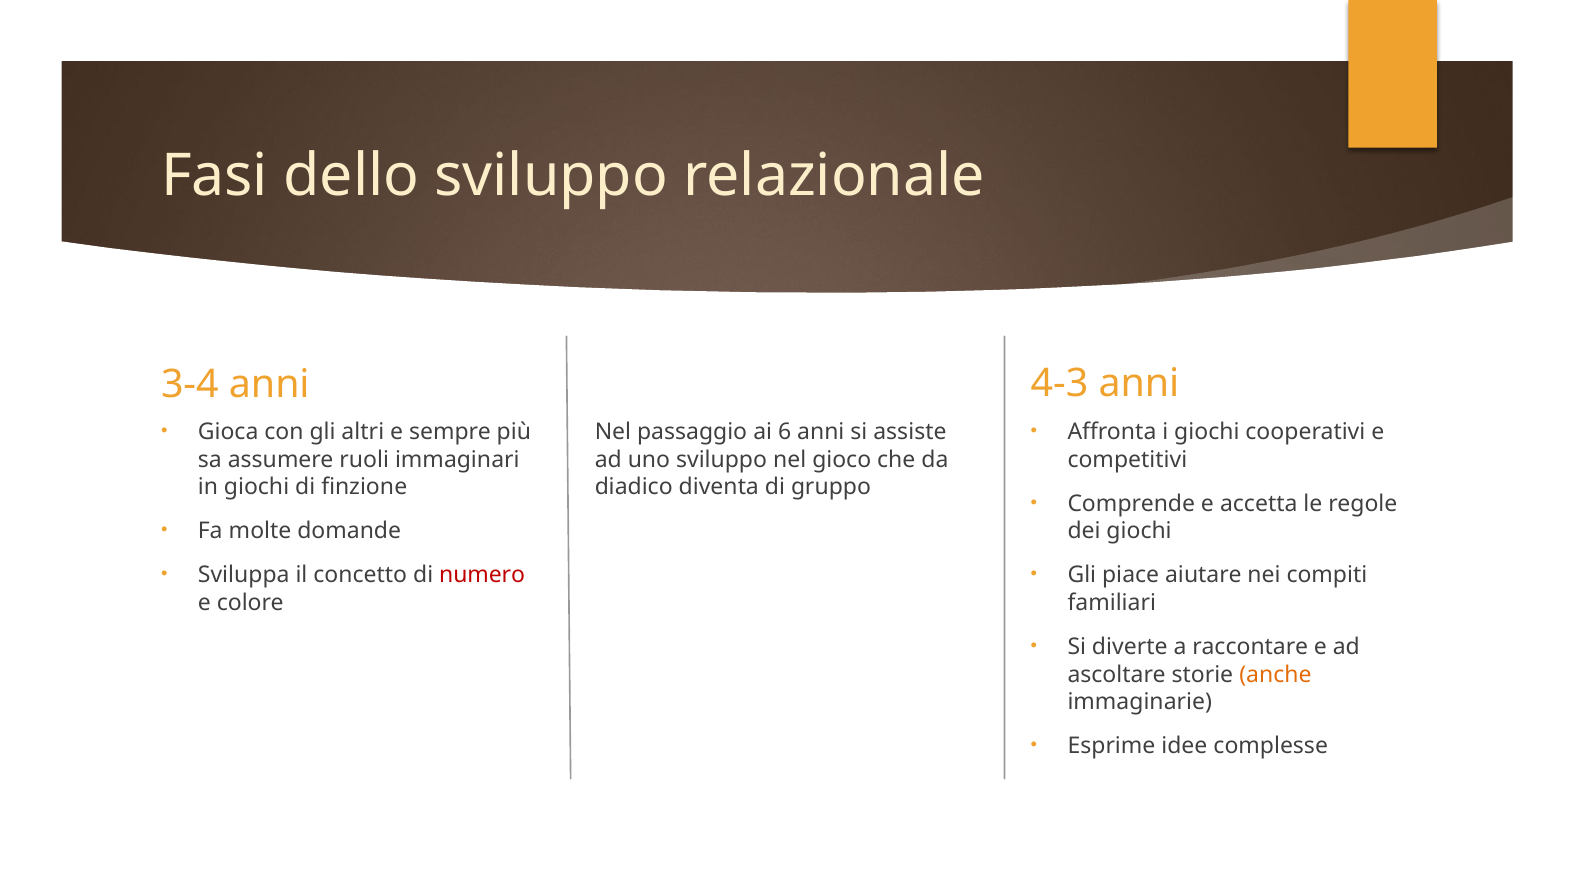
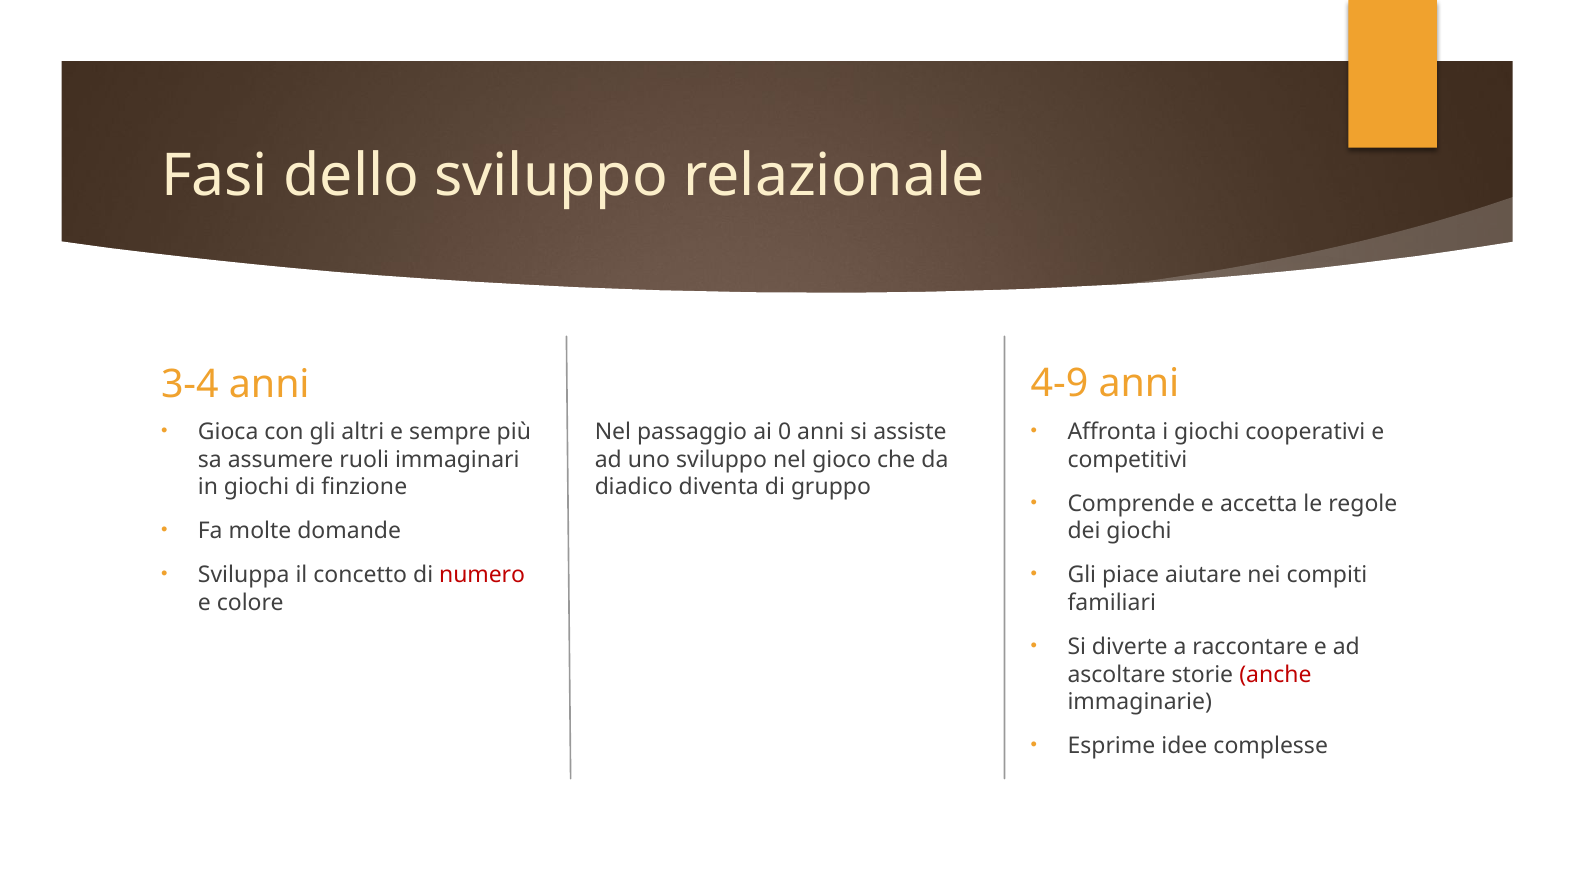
4-3: 4-3 -> 4-9 (1059, 384)
6: 6 -> 0 (785, 432)
anche colour: orange -> red (1275, 674)
